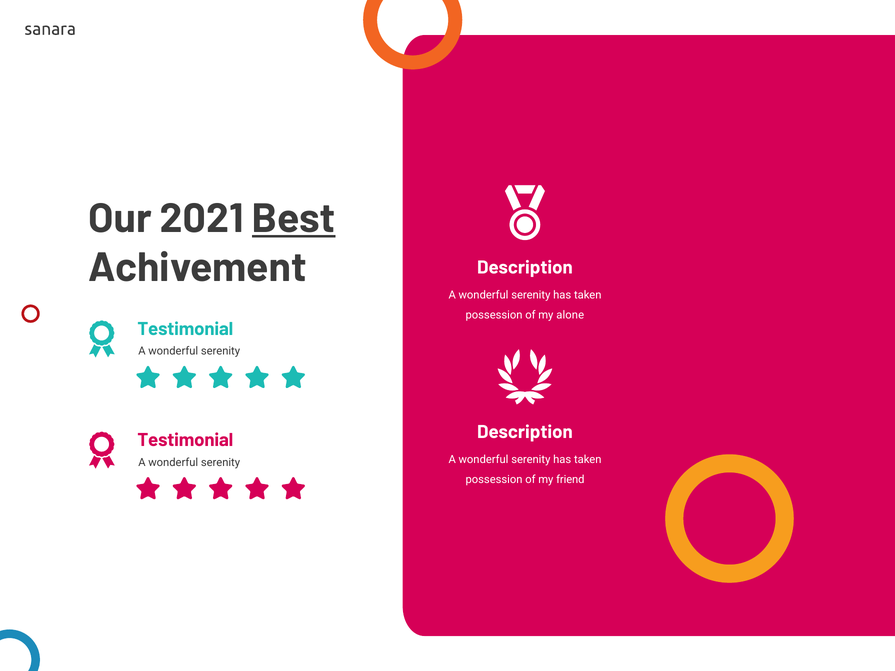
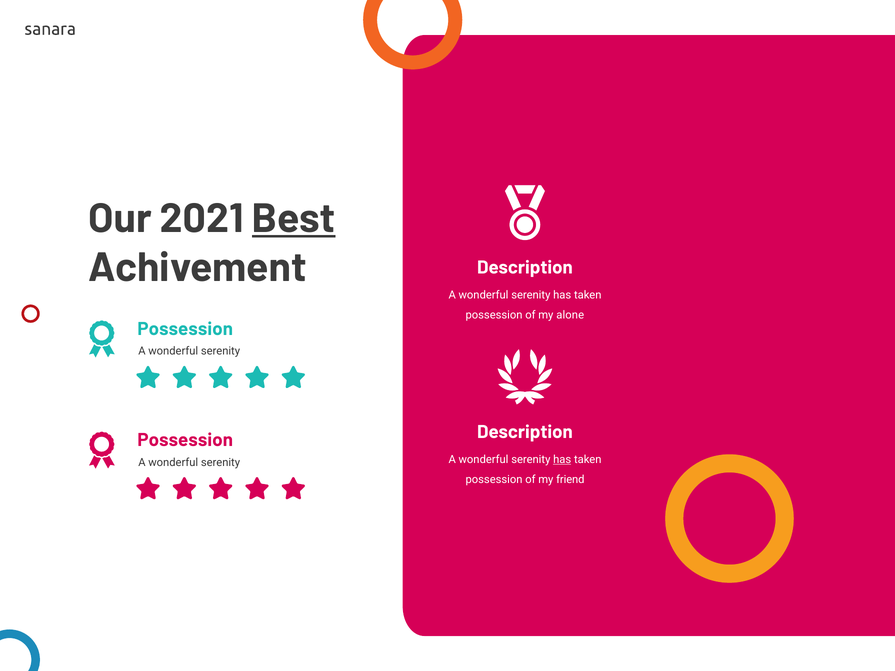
Testimonial: Testimonial -> Possession (185, 329)
Testimonial: Testimonial -> Possession (185, 440)
has underline: none -> present (562, 460)
